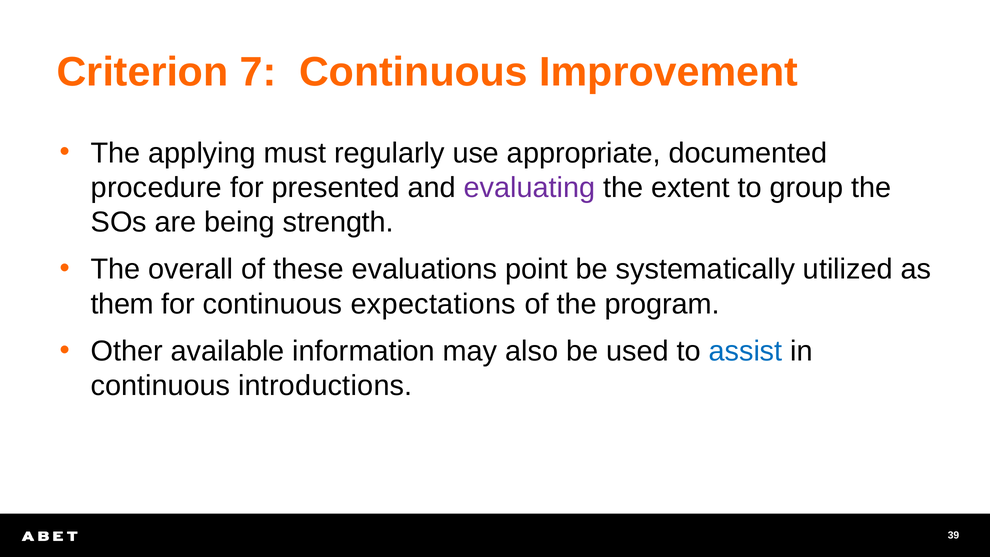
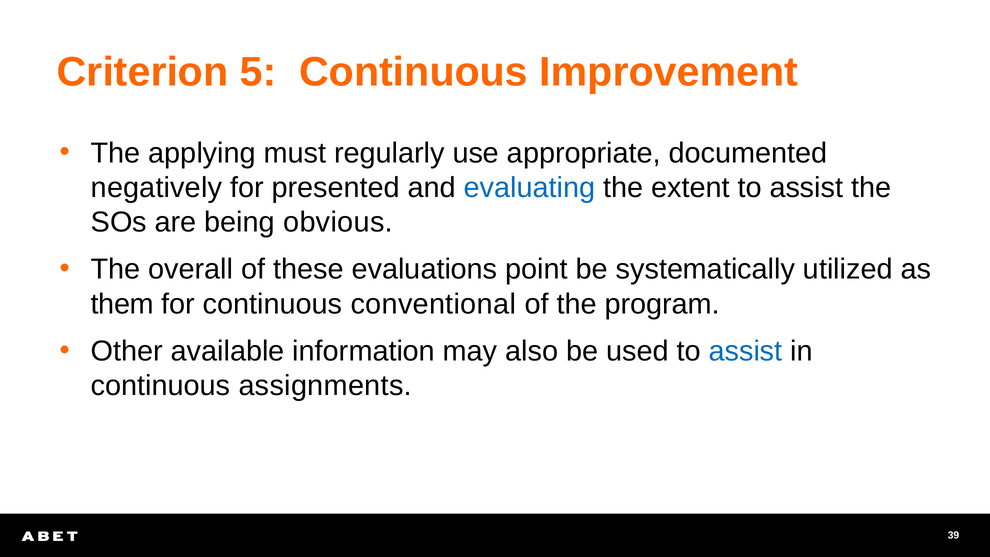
7: 7 -> 5 (258, 72)
procedure: procedure -> negatively (156, 188)
evaluating colour: purple -> blue (530, 188)
extent to group: group -> assist (806, 188)
strength: strength -> obvious (338, 222)
expectations: expectations -> conventional (433, 304)
introductions: introductions -> assignments (325, 386)
